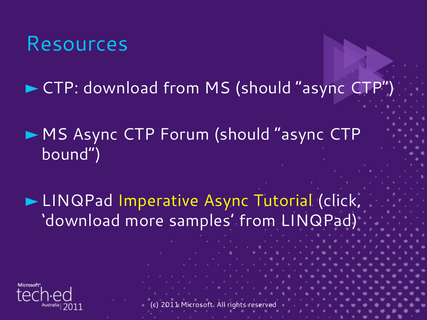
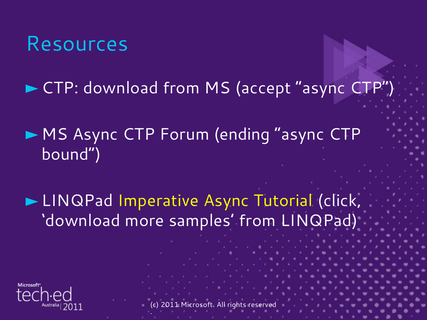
MS should: should -> accept (263, 88)
Forum should: should -> ending (242, 135)
